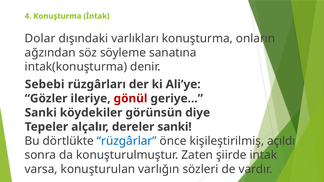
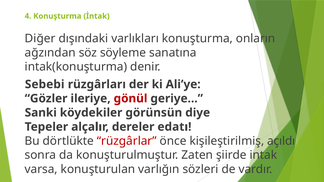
Dolar: Dolar -> Diğer (40, 39)
dereler sanki: sanki -> edatı (174, 127)
rüzgârlar colour: blue -> red (127, 141)
